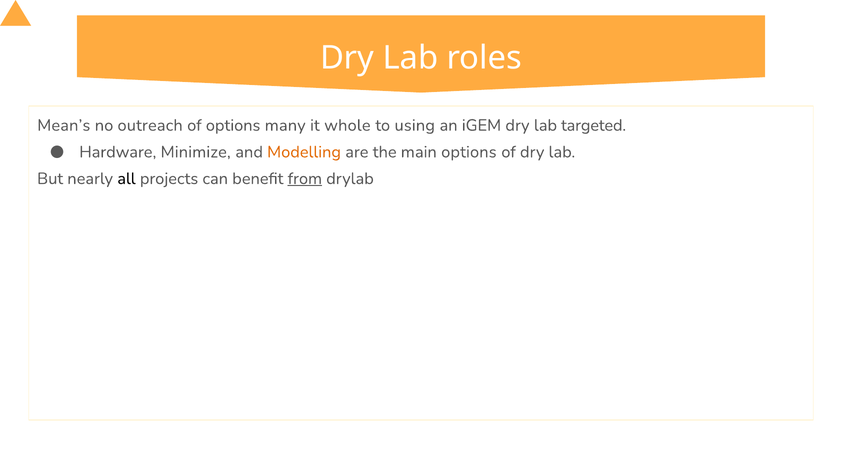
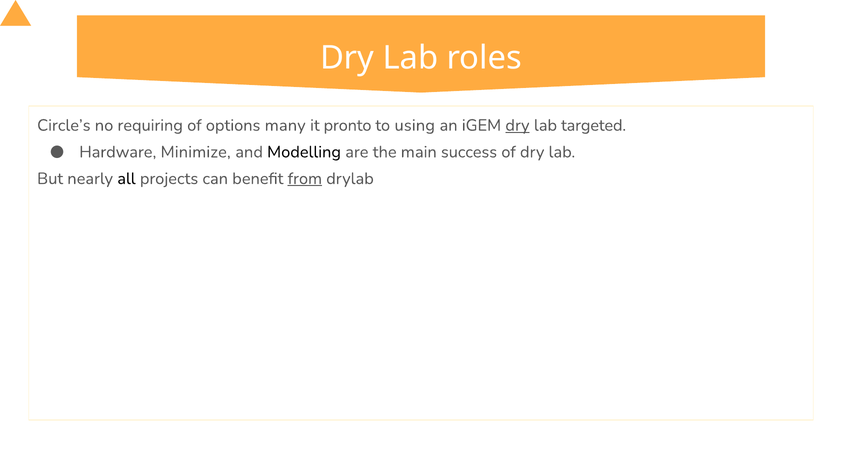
Mean’s: Mean’s -> Circle’s (64, 126)
outreach: outreach -> requiring (150, 126)
whole: whole -> pronto (348, 126)
dry underline: none -> present (517, 126)
Modelling colour: orange -> black (304, 152)
main options: options -> success (469, 152)
